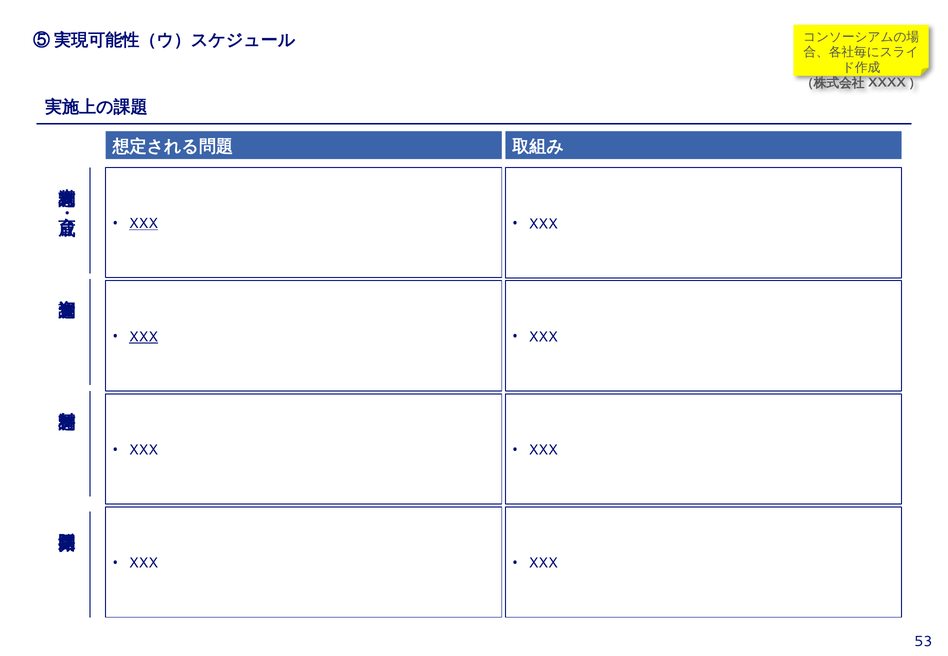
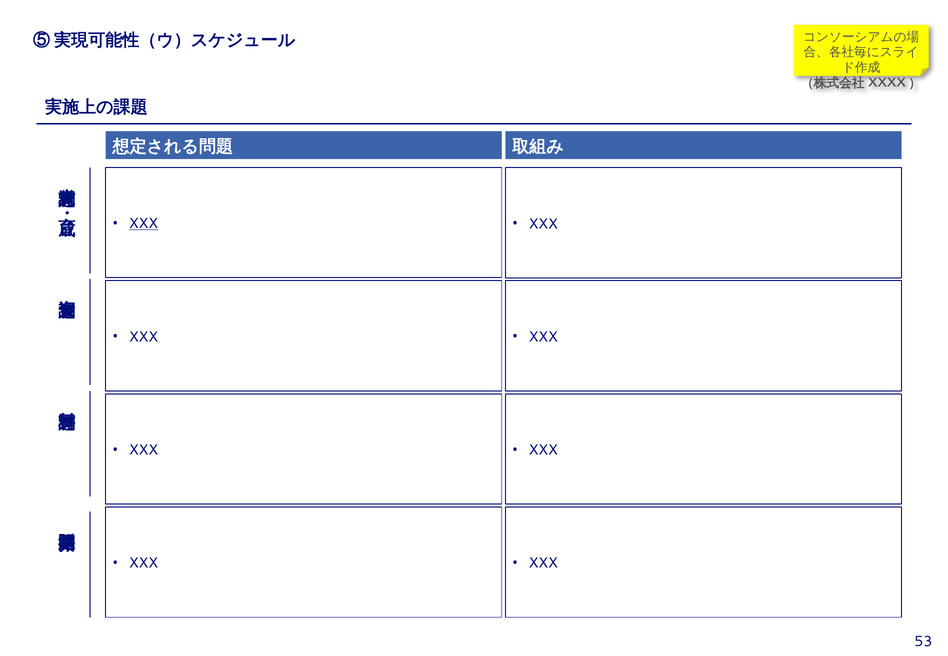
XXX underline: present -> none (143, 337)
